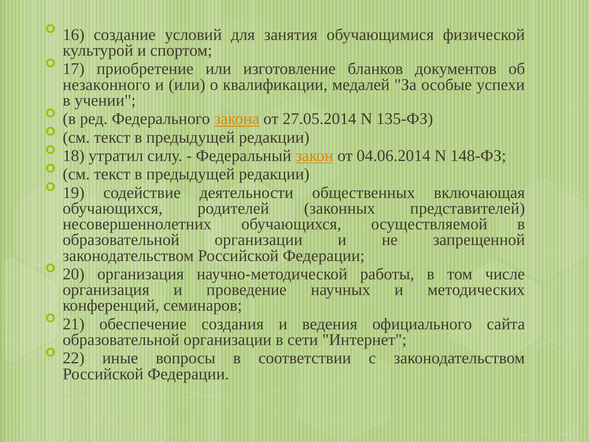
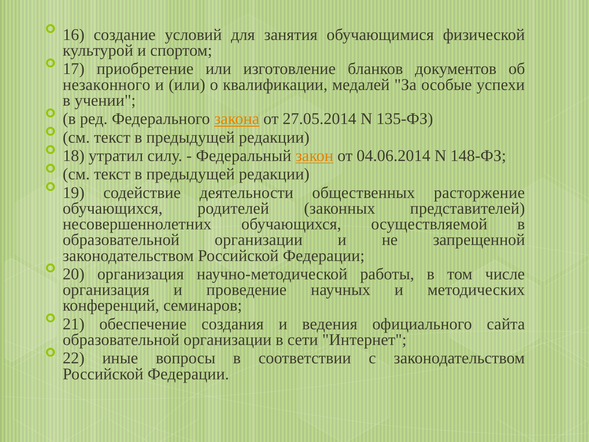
включающая: включающая -> расторжение (479, 193)
